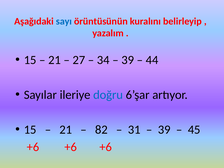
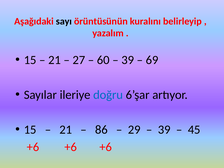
sayı colour: blue -> black (64, 21)
34: 34 -> 60 (103, 60)
44: 44 -> 69 (152, 60)
82: 82 -> 86 (101, 130)
31: 31 -> 29 (134, 130)
